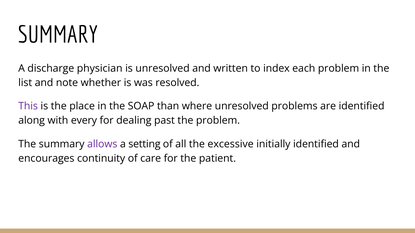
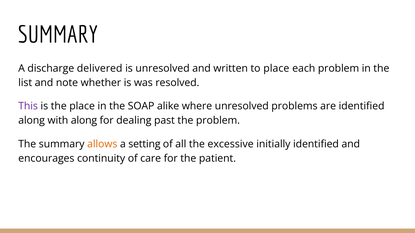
physician: physician -> delivered (100, 69)
to index: index -> place (276, 69)
than: than -> alike (168, 106)
with every: every -> along (84, 121)
allows colour: purple -> orange (102, 144)
